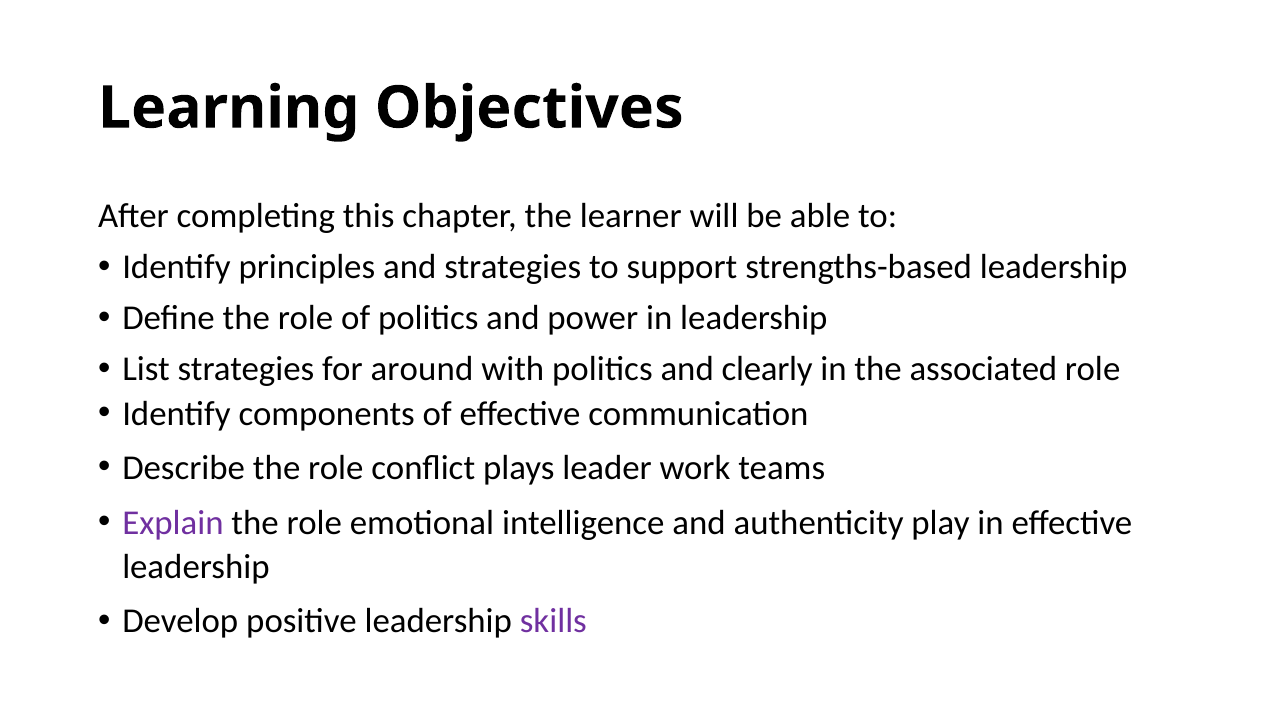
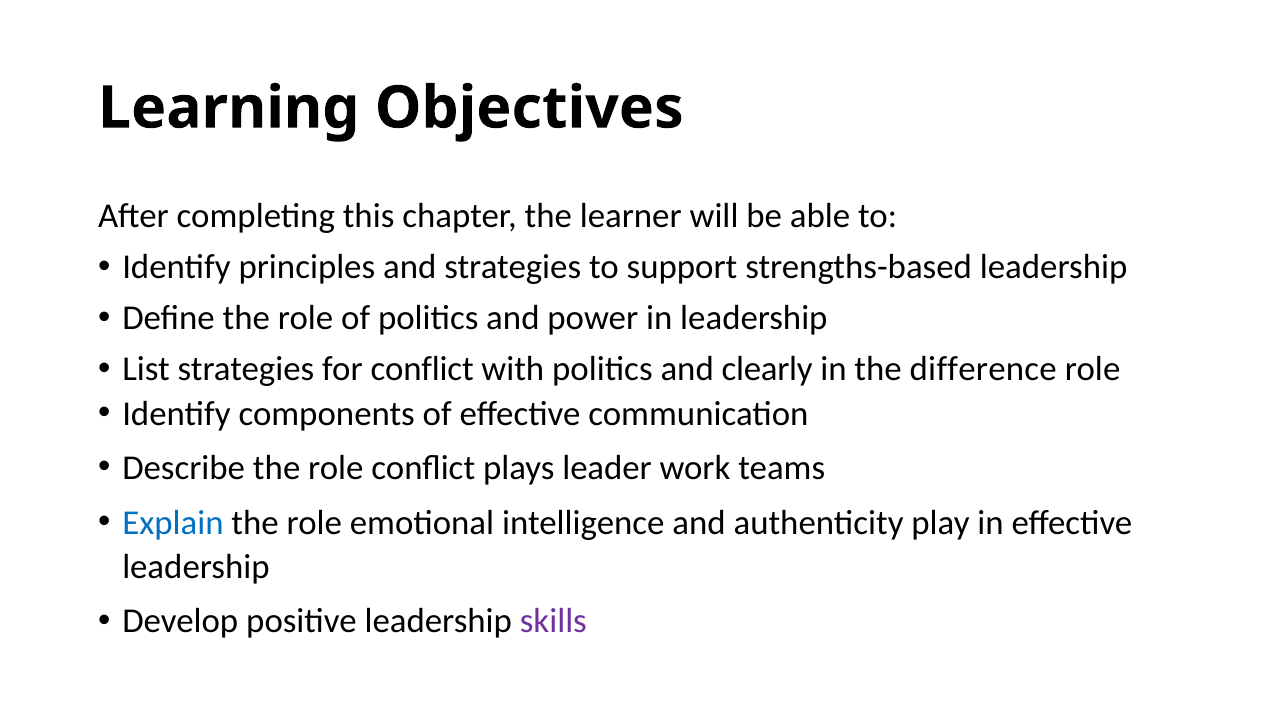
for around: around -> conflict (422, 369)
associated: associated -> difference (983, 369)
Explain colour: purple -> blue (173, 523)
